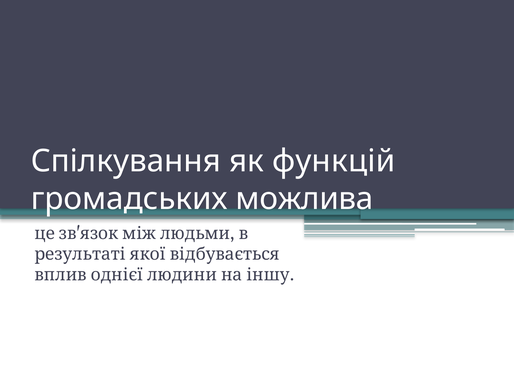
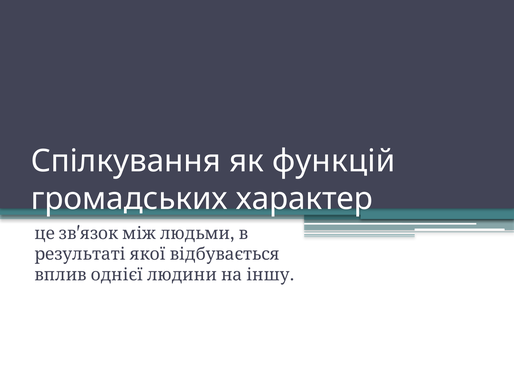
можлива: можлива -> характер (304, 198)
